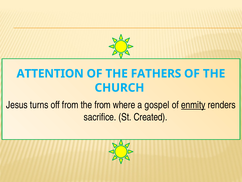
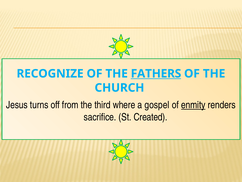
ATTENTION: ATTENTION -> RECOGNIZE (50, 73)
FATHERS underline: none -> present (156, 73)
the from: from -> third (102, 105)
